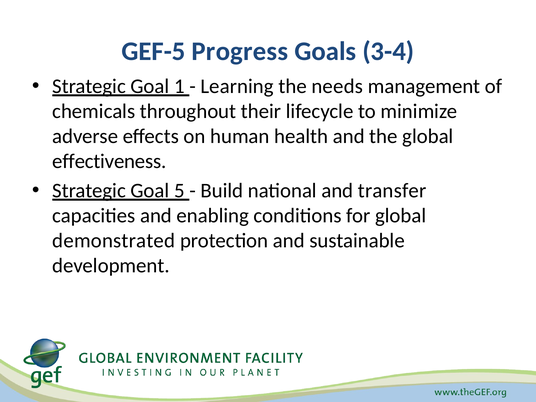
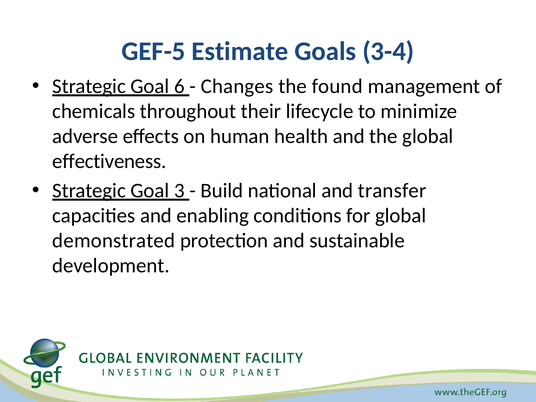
Progress: Progress -> Estimate (240, 51)
1: 1 -> 6 (179, 86)
Learning: Learning -> Changes (237, 86)
needs: needs -> found (337, 86)
5: 5 -> 3 (179, 191)
